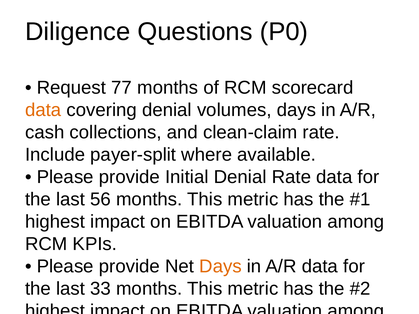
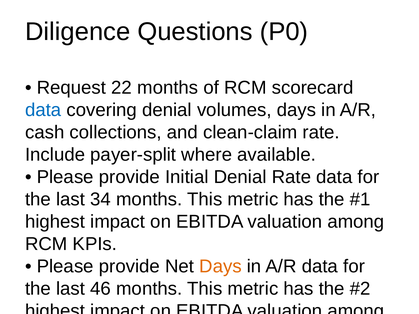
77: 77 -> 22 (122, 88)
data colour: orange -> blue (43, 110)
56: 56 -> 34 (101, 200)
33: 33 -> 46 (101, 289)
